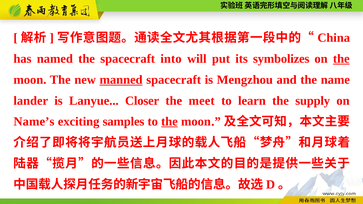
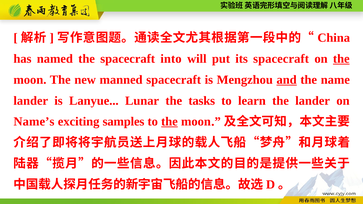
its symbolizes: symbolizes -> spacecraft (281, 59)
manned underline: present -> none (121, 80)
and underline: none -> present (287, 80)
Closer: Closer -> Lunar (142, 101)
meet: meet -> tasks (202, 101)
the supply: supply -> lander (313, 101)
